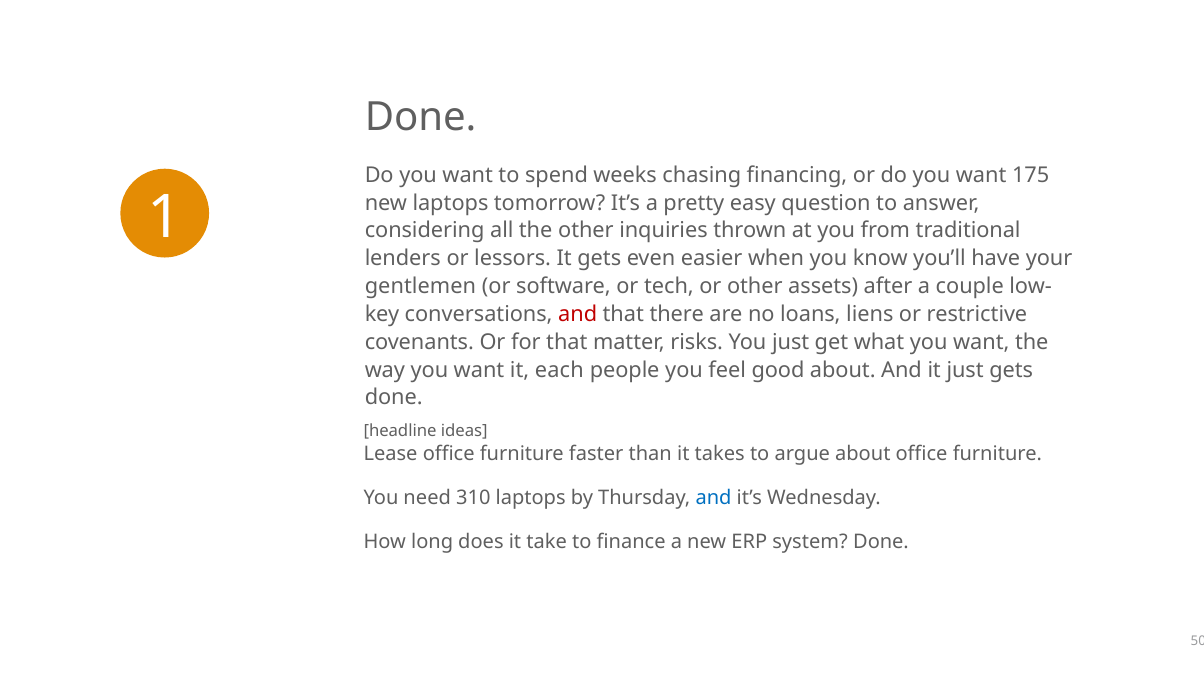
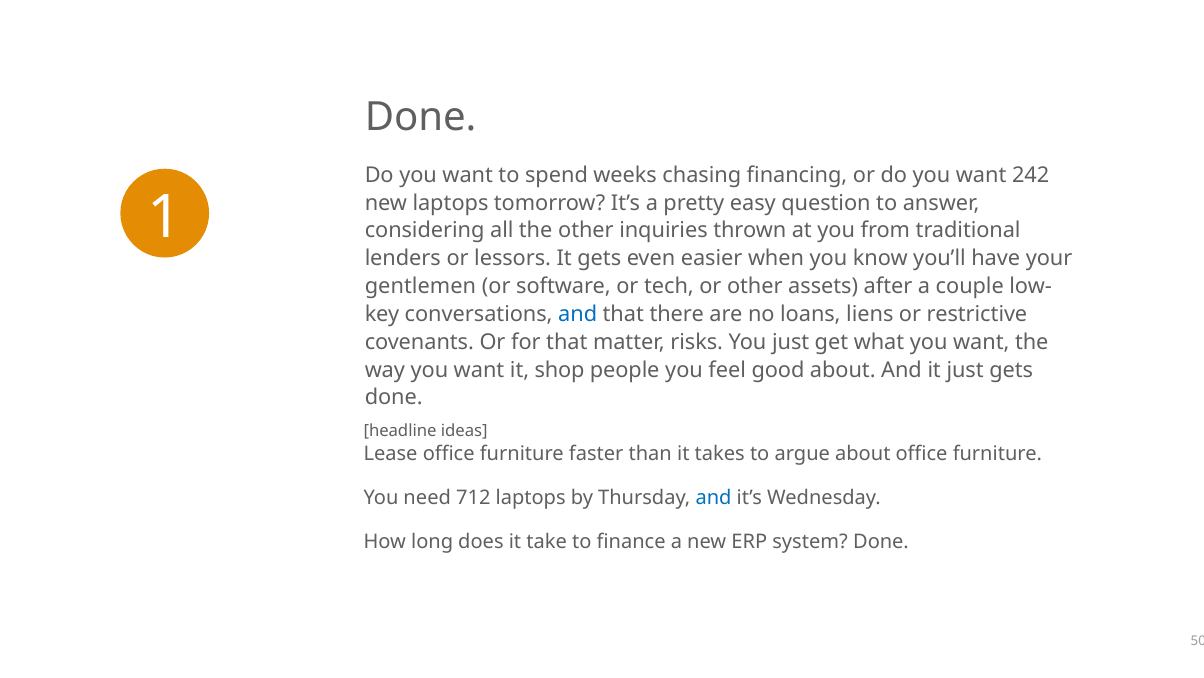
175: 175 -> 242 (1031, 175)
and colour: red -> blue (578, 314)
each: each -> shop (560, 369)
310: 310 -> 712 (473, 497)
